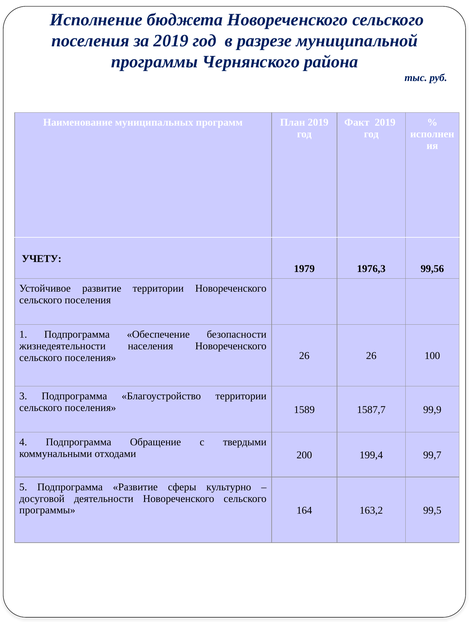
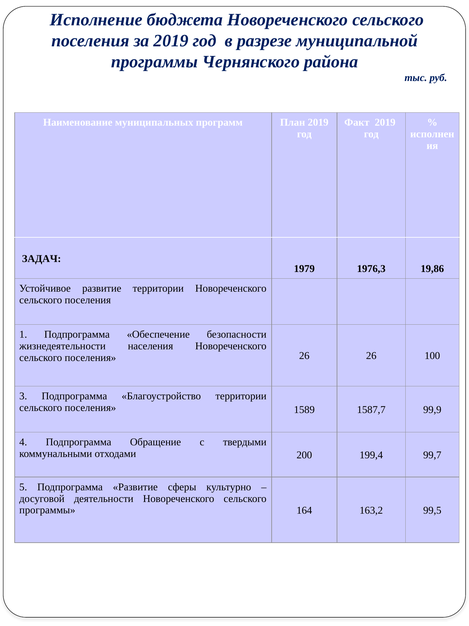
УЧЕТУ: УЧЕТУ -> ЗАДАЧ (42, 259)
99,56: 99,56 -> 19,86 (432, 268)
